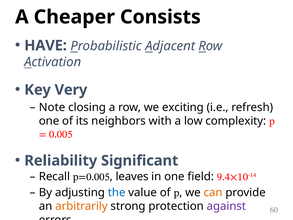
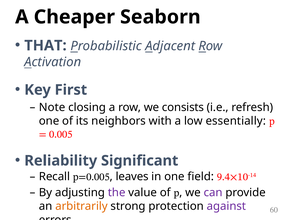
Consists: Consists -> Seaborn (160, 17)
HAVE: HAVE -> THAT (45, 45)
Very: Very -> First (71, 90)
exciting: exciting -> consists (183, 107)
complexity: complexity -> essentially (236, 121)
the colour: blue -> purple (117, 192)
can colour: orange -> purple (213, 192)
